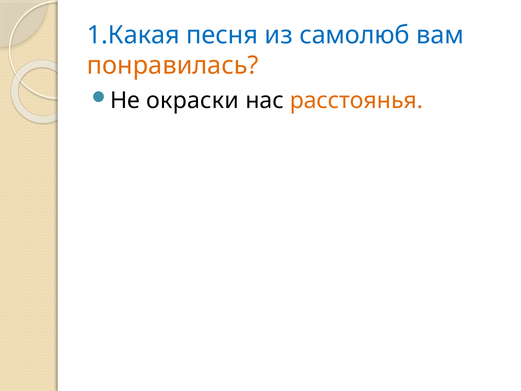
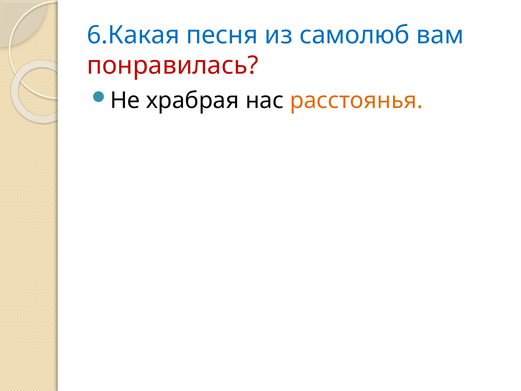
1.Какая: 1.Какая -> 6.Какая (133, 35)
понравилась colour: orange -> red (173, 66)
окраски: окраски -> храбрая (193, 101)
